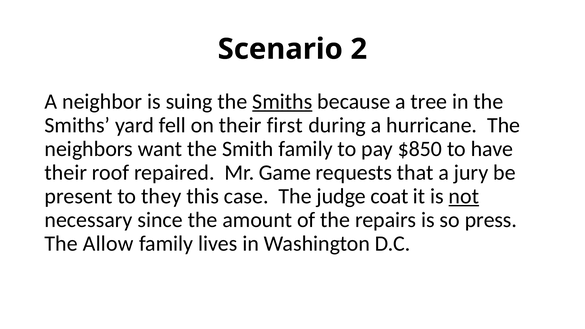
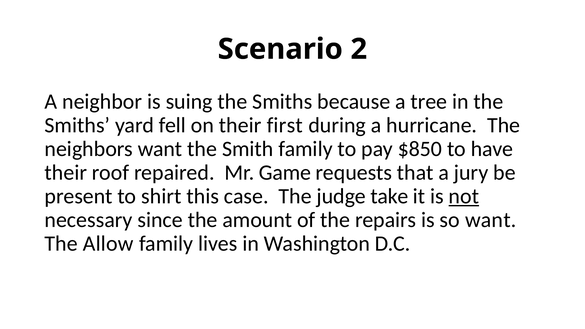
Smiths underline: present -> none (282, 101)
they: they -> shirt (161, 196)
coat: coat -> take (389, 196)
so press: press -> want (491, 220)
